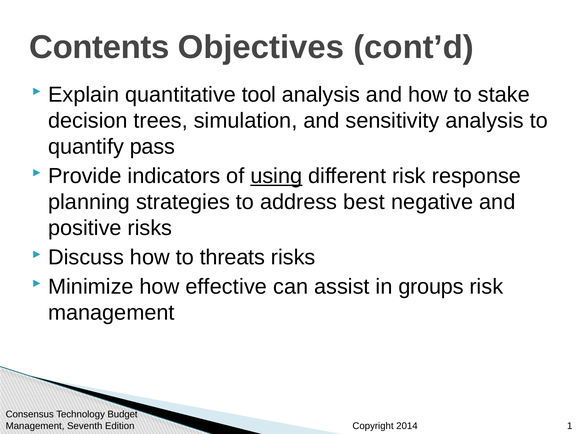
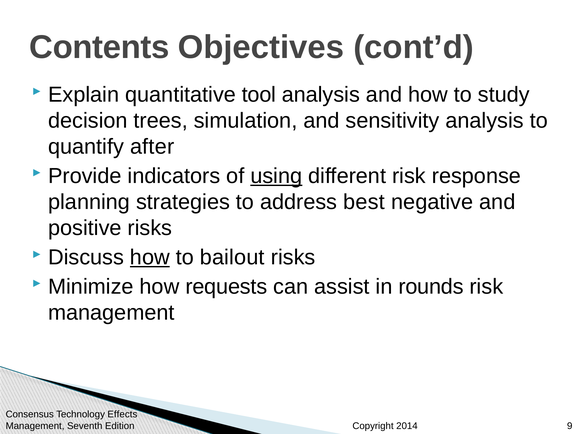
stake: stake -> study (504, 94)
pass: pass -> after (152, 147)
how underline: none -> present (150, 257)
threats: threats -> bailout (232, 257)
effective: effective -> requests (226, 286)
groups: groups -> rounds (431, 286)
Budget: Budget -> Effects (122, 414)
1: 1 -> 9 (570, 426)
